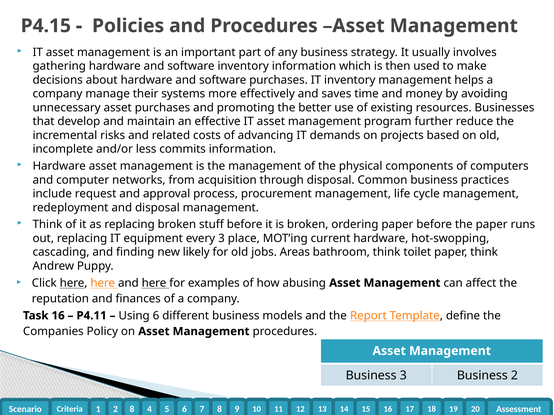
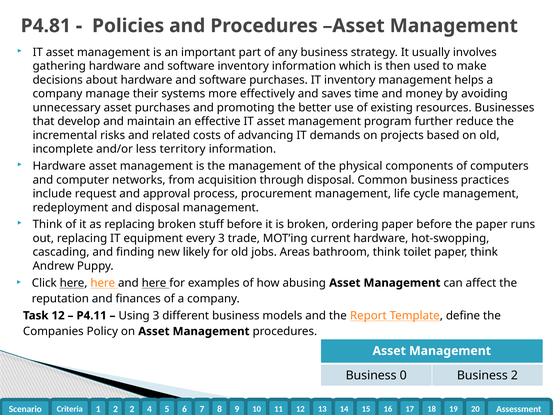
P4.15: P4.15 -> P4.81 (46, 26)
commits: commits -> territory (183, 149)
place: place -> trade (244, 239)
Task 16: 16 -> 12 (58, 316)
Using 6: 6 -> 3 (156, 316)
Business 3: 3 -> 0 (403, 376)
2 8: 8 -> 2 (132, 410)
